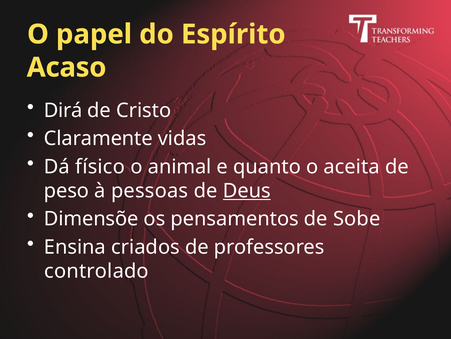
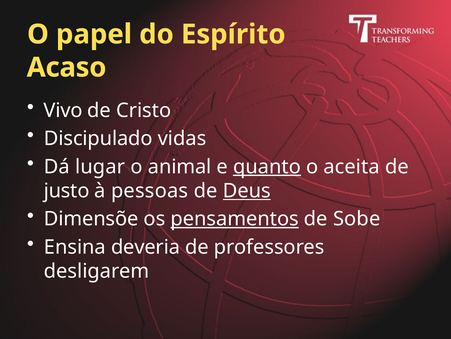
Dirá: Dirá -> Vivo (63, 110)
Claramente: Claramente -> Discipulado (98, 138)
físico: físico -> lugar (100, 166)
quanto underline: none -> present (267, 166)
peso: peso -> justo (67, 190)
pensamentos underline: none -> present (235, 218)
criados: criados -> deveria (146, 247)
controlado: controlado -> desligarem (97, 271)
